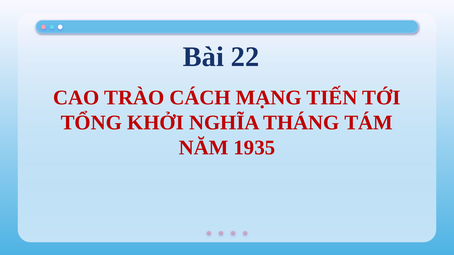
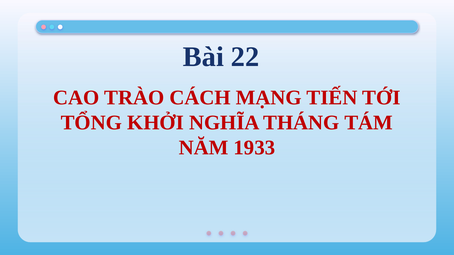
1935: 1935 -> 1933 (254, 148)
